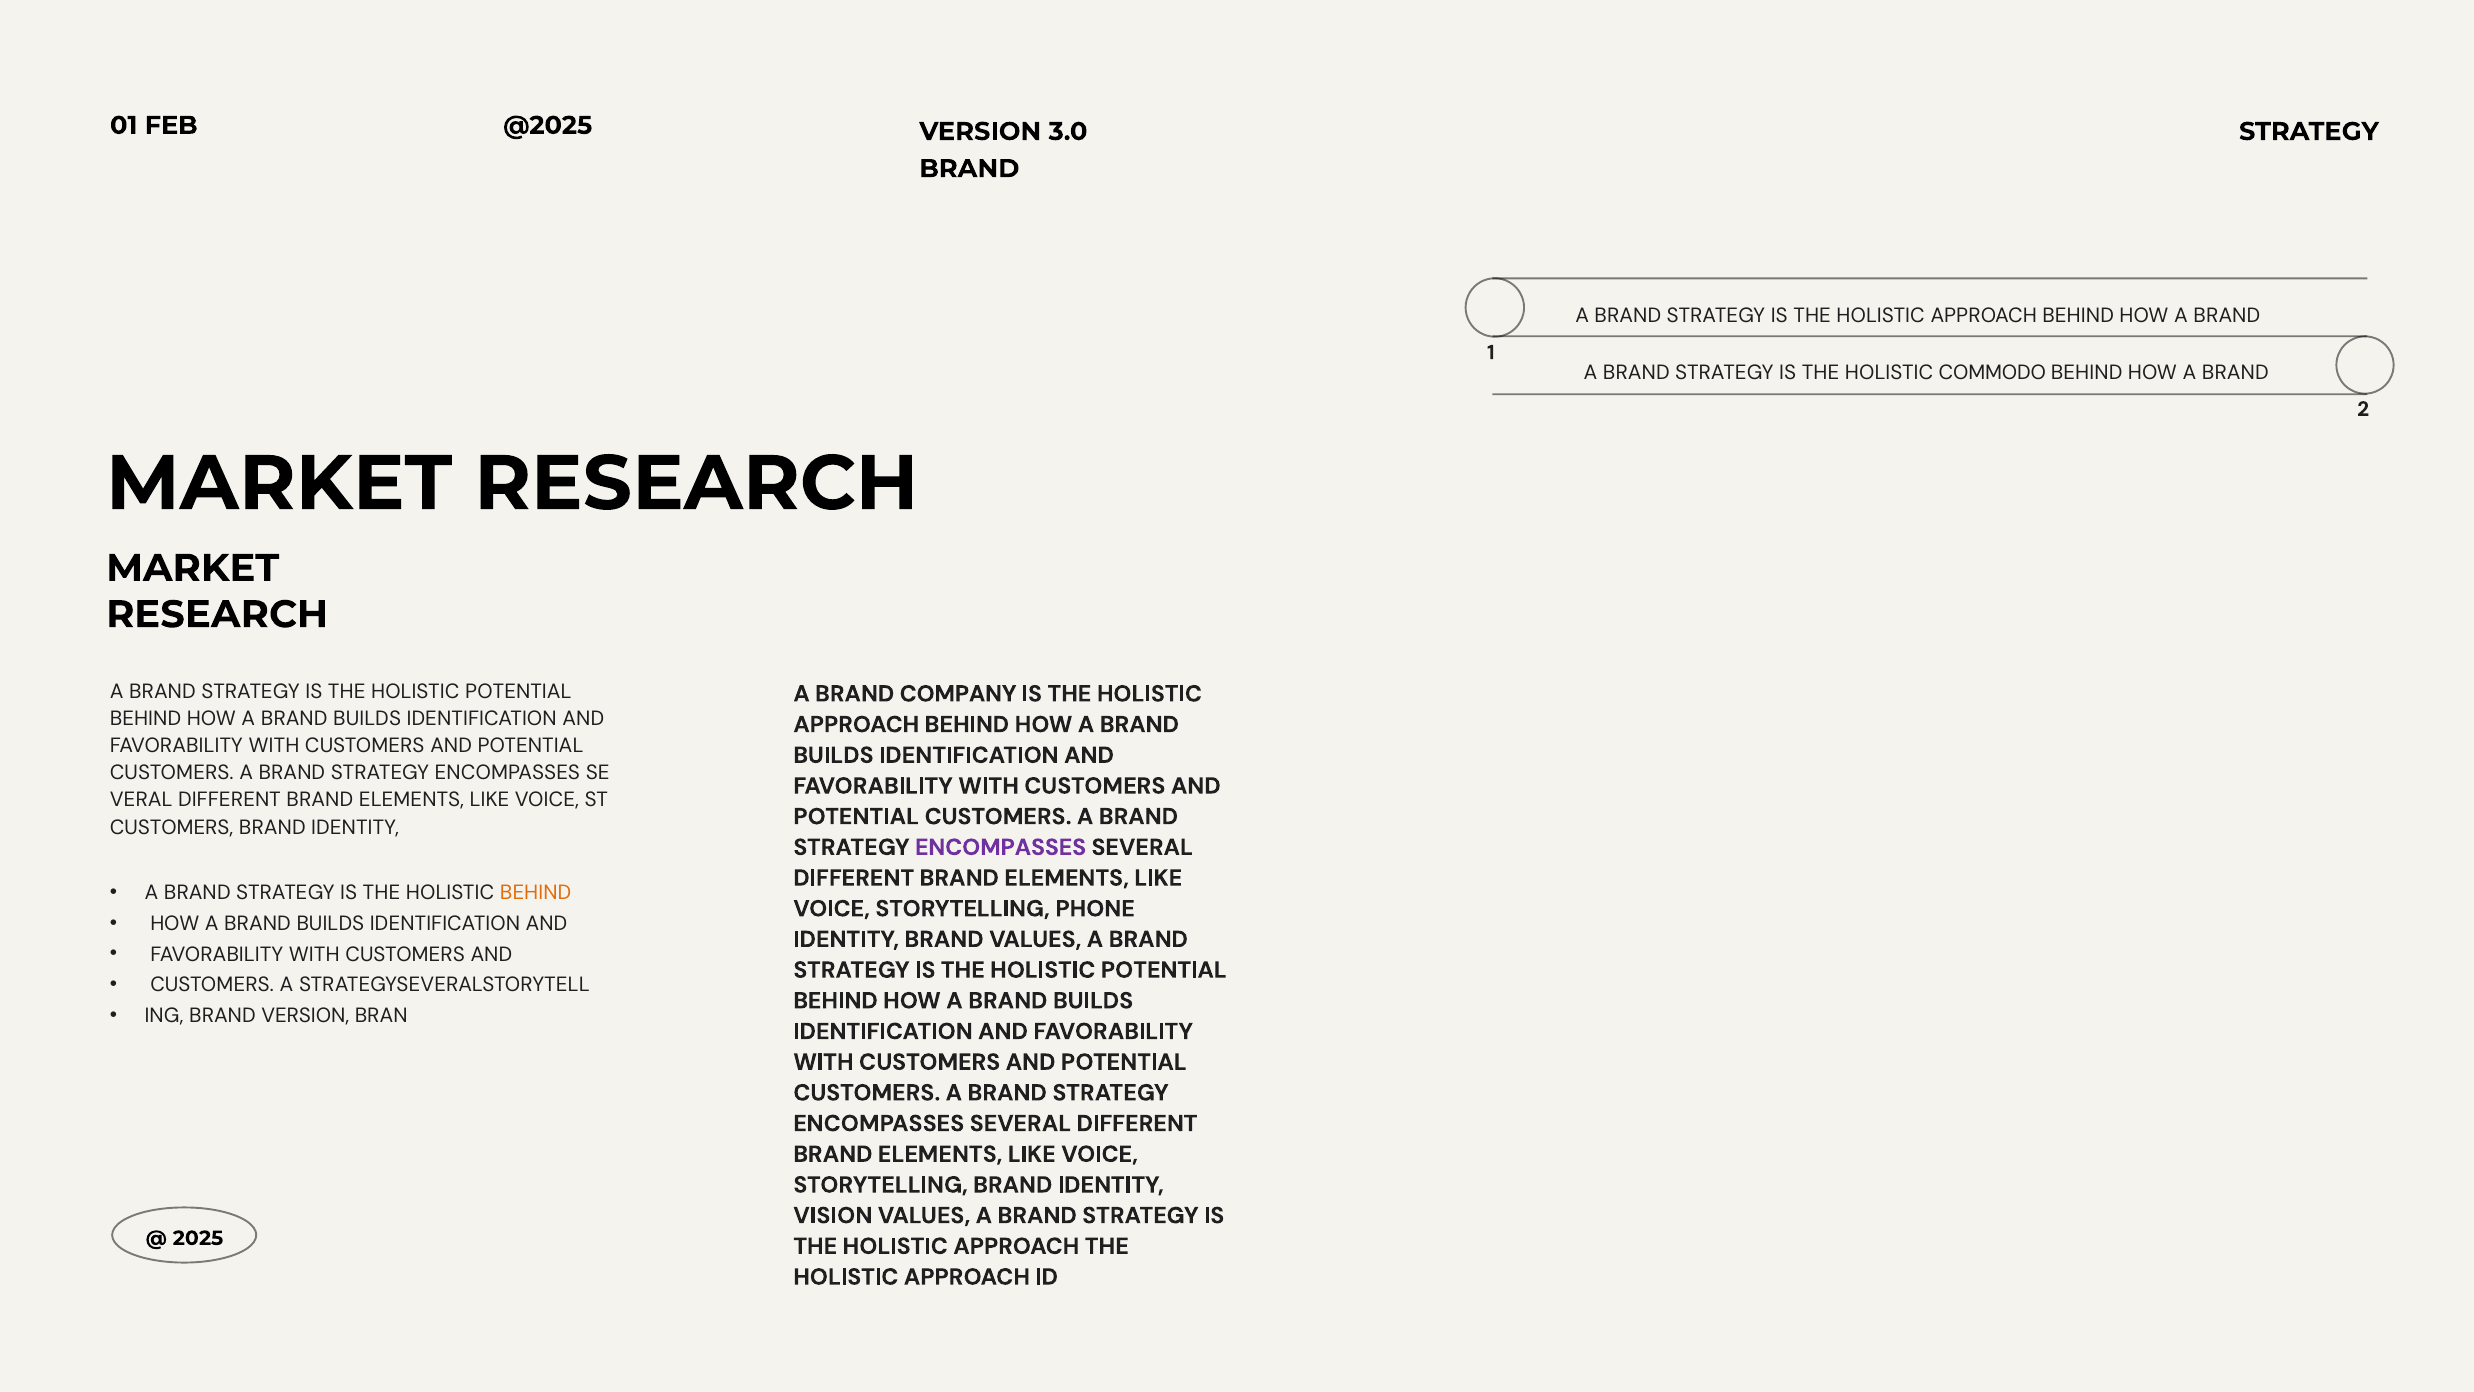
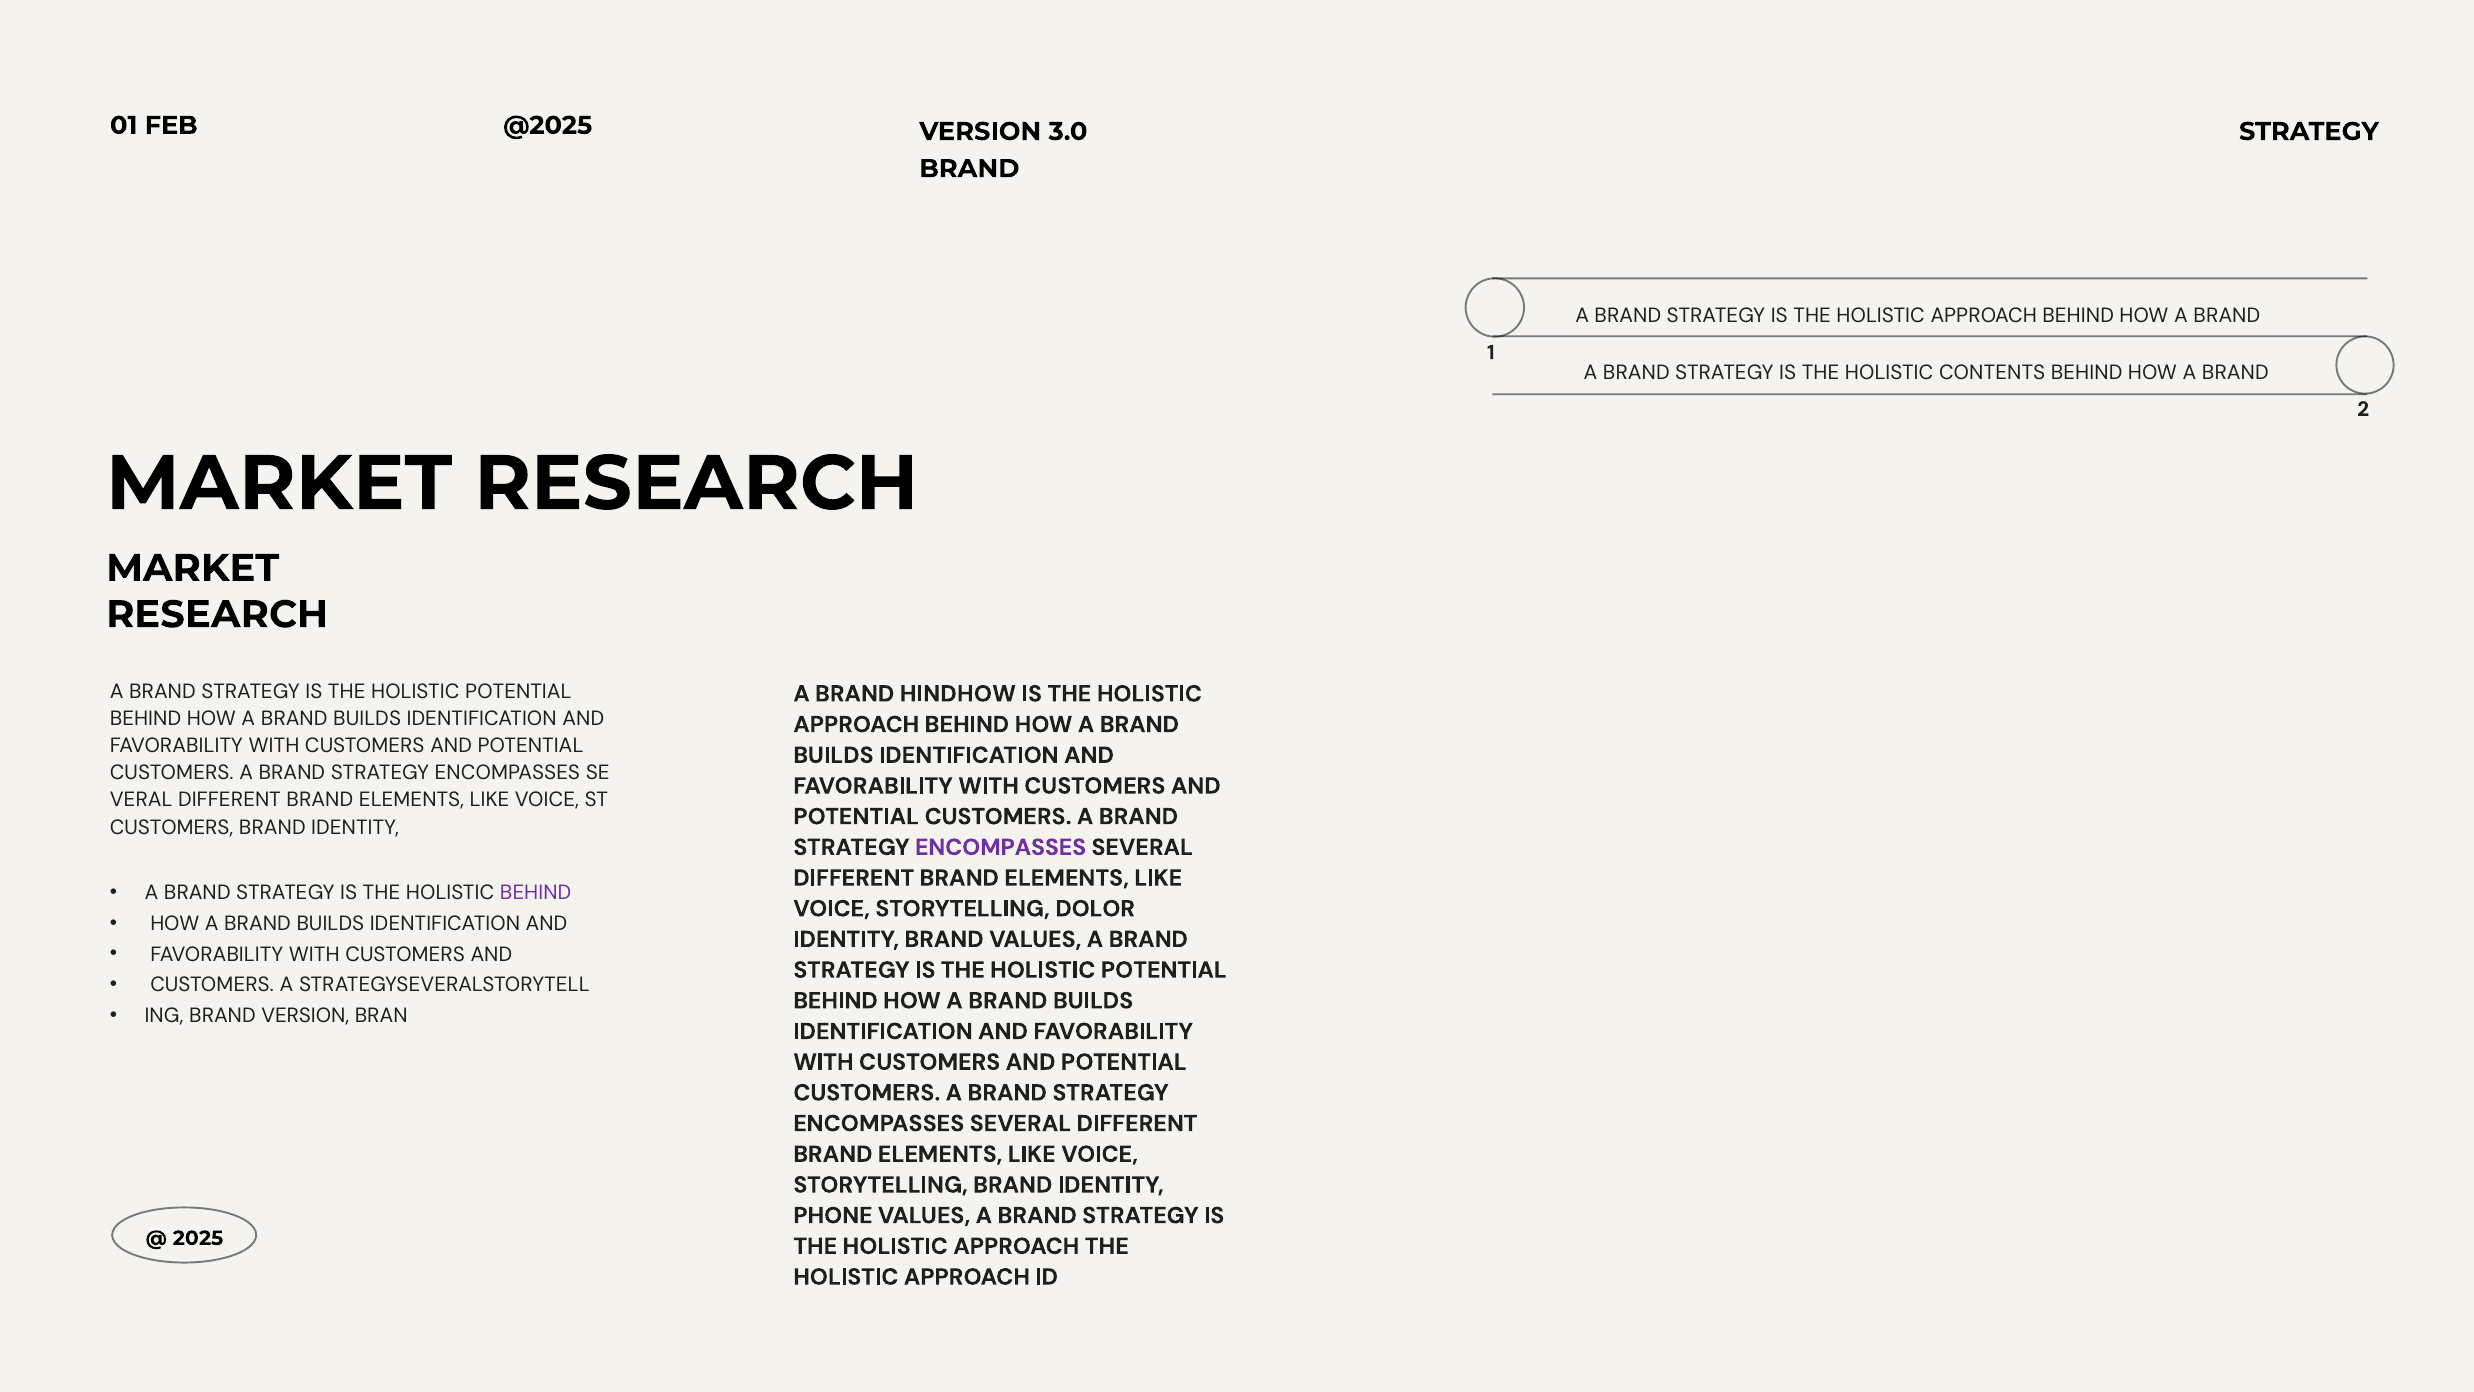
COMMODO: COMMODO -> CONTENTS (1992, 373)
COMPANY: COMPANY -> HINDHOW (958, 694)
BEHIND colour: orange -> purple (536, 892)
PHONE: PHONE -> DOLOR (1095, 908)
VISION: VISION -> PHONE (833, 1215)
